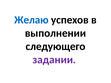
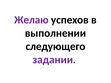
Желаю colour: blue -> purple (31, 20)
